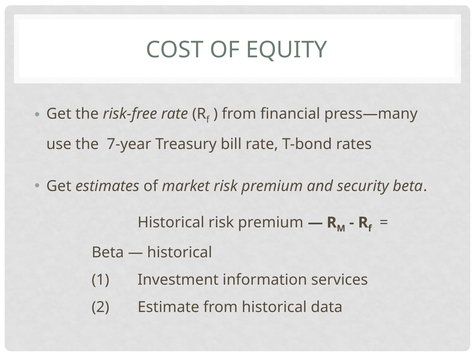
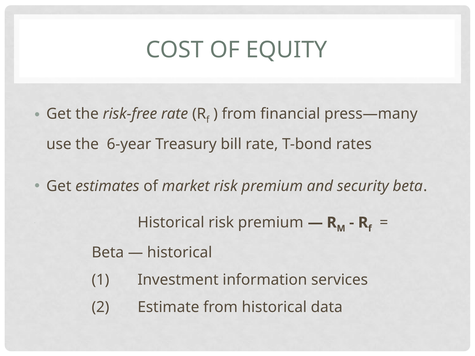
7-year: 7-year -> 6-year (129, 144)
